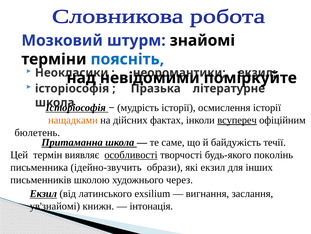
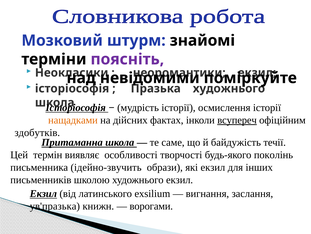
поясніть colour: blue -> purple (127, 59)
літературне: літературне -> художнього (229, 88)
бюлетень: бюлетень -> здобутків (37, 132)
особливості underline: present -> none (131, 155)
художнього через: через -> екзил (180, 179)
ув'знайомі: ув'знайомі -> ув'празька (55, 206)
інтонація: інтонація -> ворогами (151, 206)
